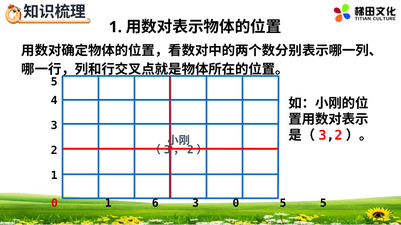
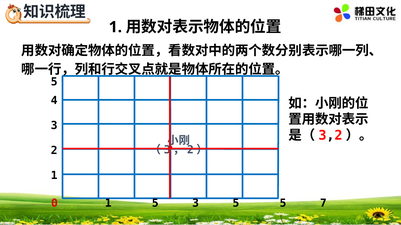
1 6: 6 -> 5 (155, 204)
3 0: 0 -> 5 (236, 204)
5 5: 5 -> 7 (323, 204)
